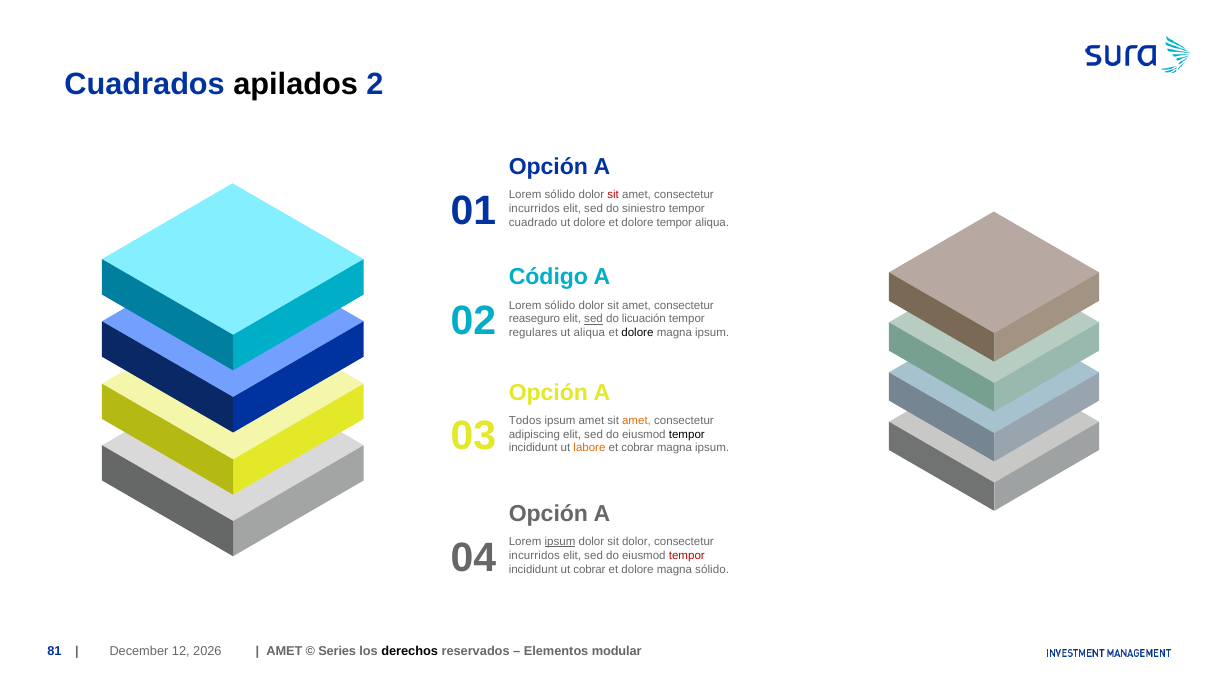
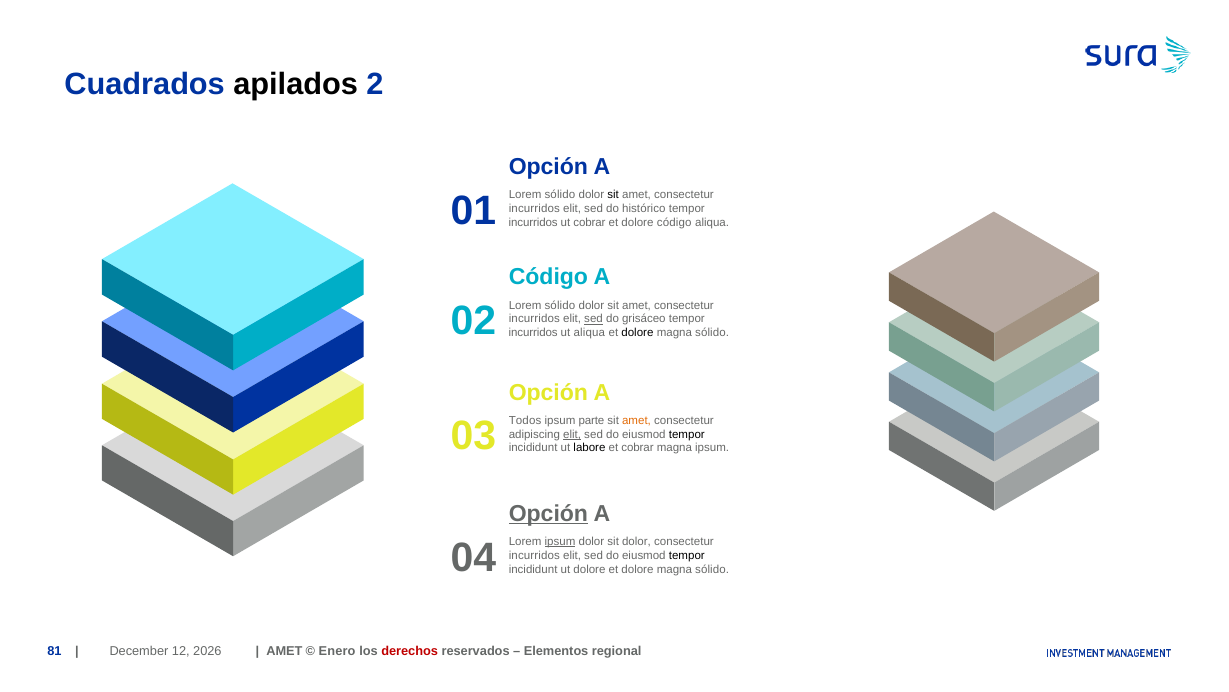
sit colour: red -> black (613, 195)
siniestro: siniestro -> histórico (644, 208)
cuadrado: cuadrado -> incurridos (533, 222)
ut dolore: dolore -> cobrar (589, 222)
dolore tempor: tempor -> código (674, 222)
reaseguro: reaseguro -> incurridos (534, 319)
licuación: licuación -> grisáceo (644, 319)
regulares: regulares -> incurridos (533, 333)
ipsum: ipsum -> sólido (712, 333)
ipsum amet: amet -> parte (591, 420)
elit underline: none -> present (572, 434)
labore colour: orange -> black (589, 448)
Opción underline: none -> present (548, 513)
tempor colour: red -> black (687, 555)
ut cobrar: cobrar -> dolore (589, 569)
Series: Series -> Enero (337, 651)
derechos colour: black -> red (410, 651)
modular: modular -> regional (617, 651)
